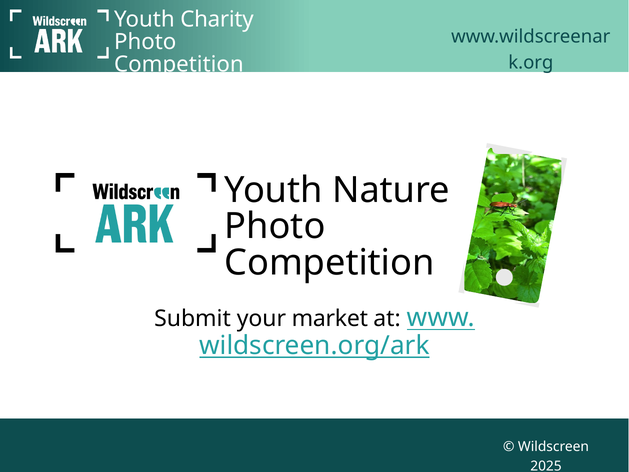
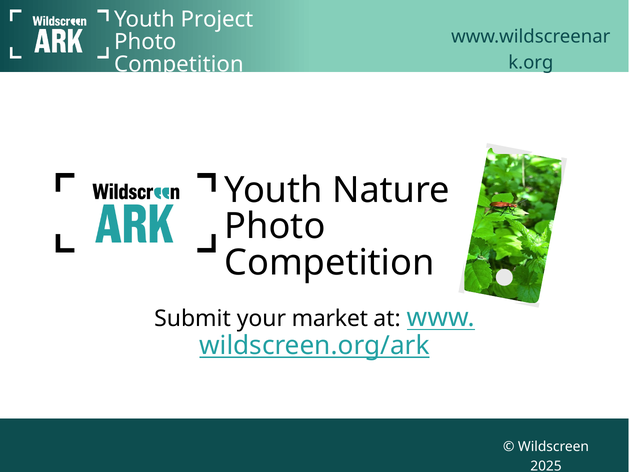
Charity: Charity -> Project (217, 20)
